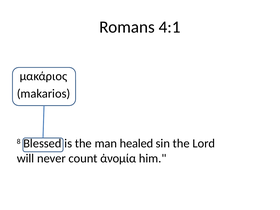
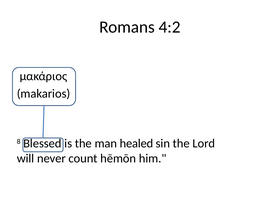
4:1: 4:1 -> 4:2 (170, 27)
ἀνομία: ἀνομία -> hēmōn (118, 158)
